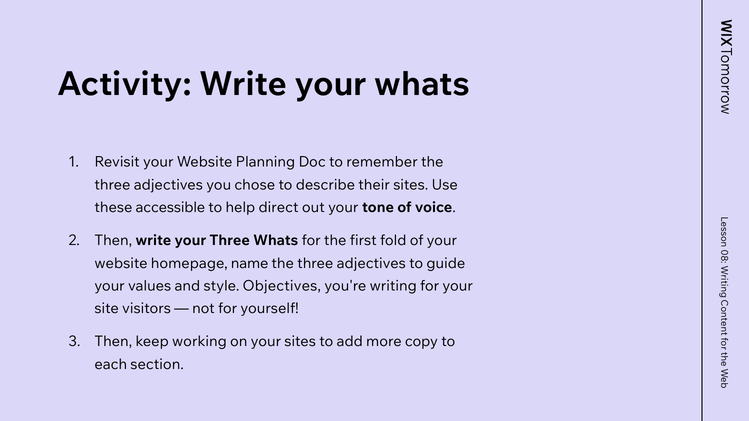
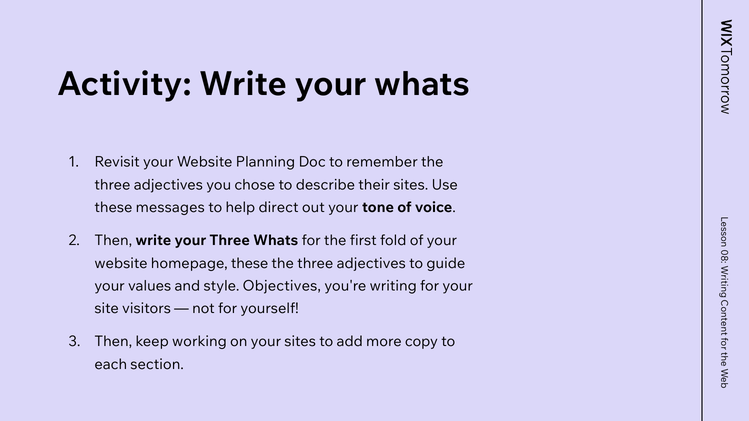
accessible: accessible -> messages (170, 208)
homepage name: name -> these (250, 263)
